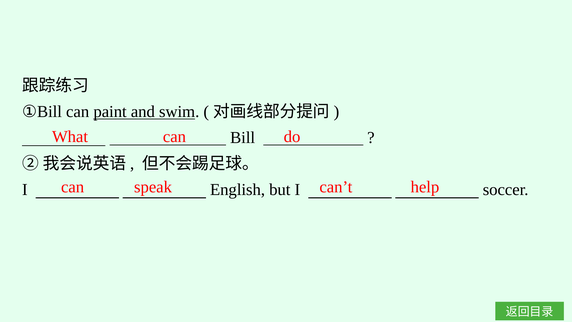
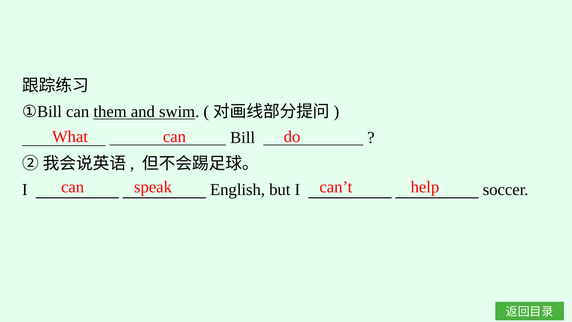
paint: paint -> them (110, 112)
